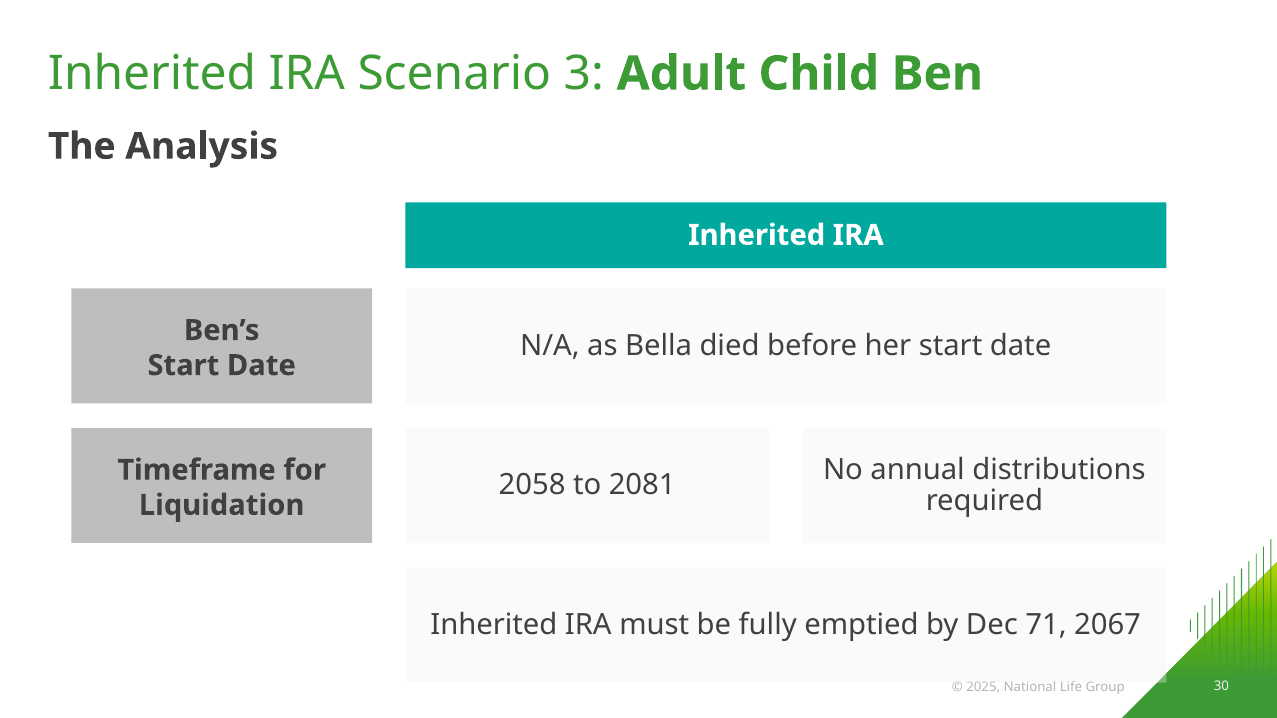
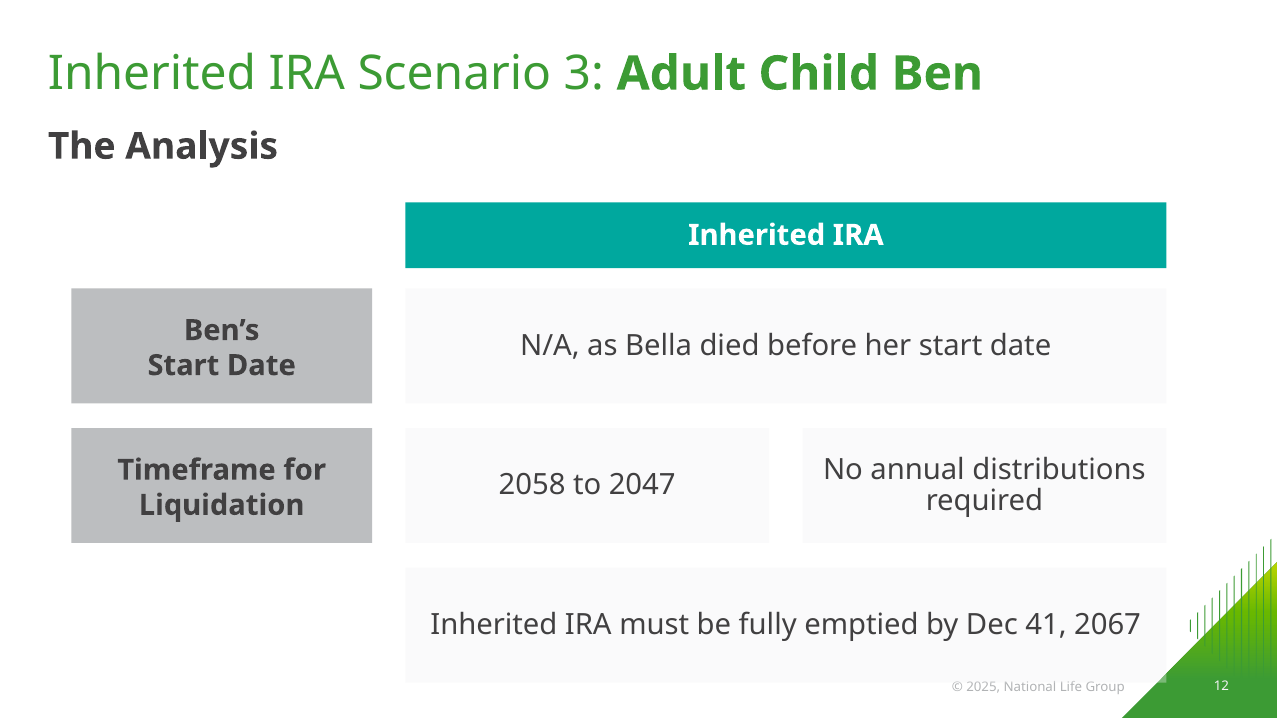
2081: 2081 -> 2047 (642, 486)
71: 71 -> 41 (1046, 625)
30: 30 -> 12 (1221, 687)
